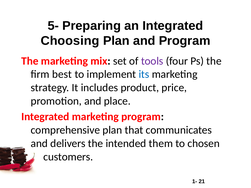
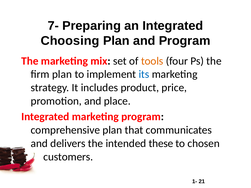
5-: 5- -> 7- (53, 26)
tools colour: purple -> orange (152, 61)
firm best: best -> plan (62, 74)
them: them -> these (161, 144)
